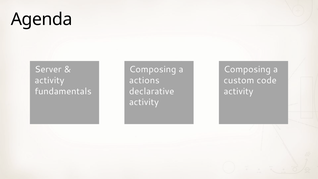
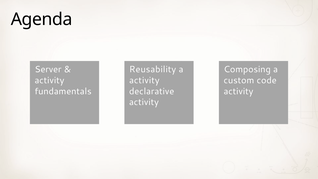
Composing: Composing -> Reusability (153, 69)
actions: actions -> activity (144, 80)
